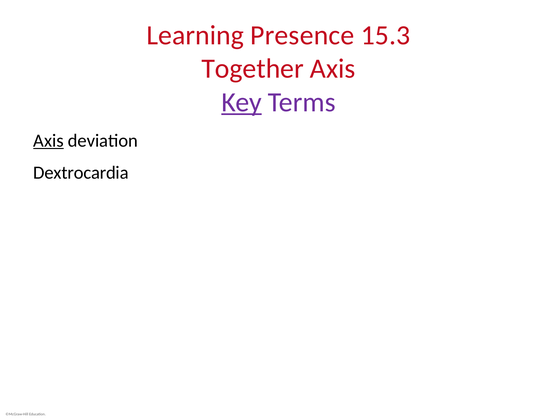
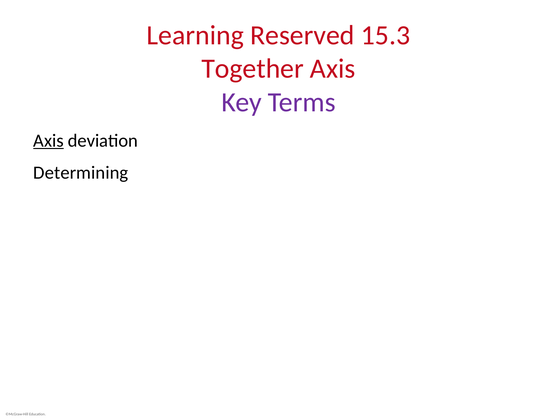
Presence: Presence -> Reserved (302, 35)
Key underline: present -> none (242, 102)
Dextrocardia: Dextrocardia -> Determining (81, 173)
